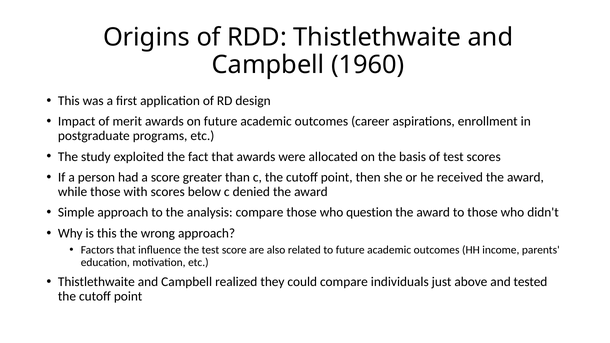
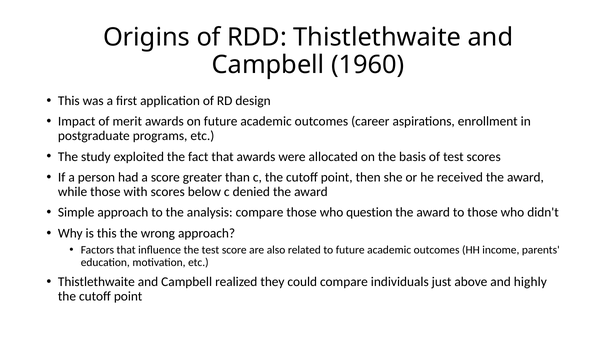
tested: tested -> highly (530, 282)
